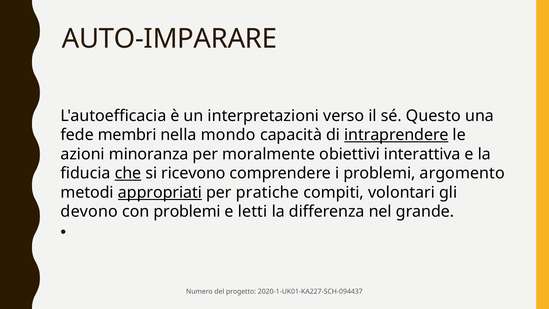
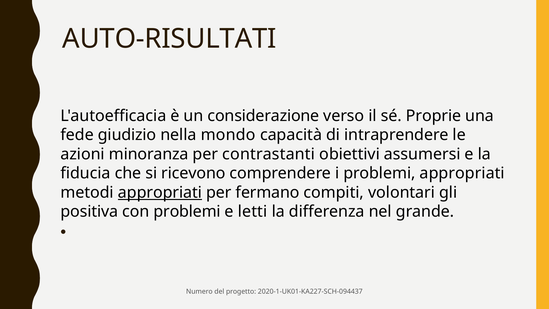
AUTO-IMPARARE: AUTO-IMPARARE -> AUTO-RISULTATI (169, 39)
interpretazioni: interpretazioni -> considerazione (263, 116)
Questo: Questo -> Proprie (434, 116)
membri: membri -> giudizio (127, 135)
intraprendere underline: present -> none (396, 135)
moralmente: moralmente -> contrastanti (269, 154)
interattiva: interattiva -> assumersi (422, 154)
che underline: present -> none (128, 173)
problemi argomento: argomento -> appropriati (462, 173)
pratiche: pratiche -> fermano (268, 192)
devono: devono -> positiva (89, 212)
